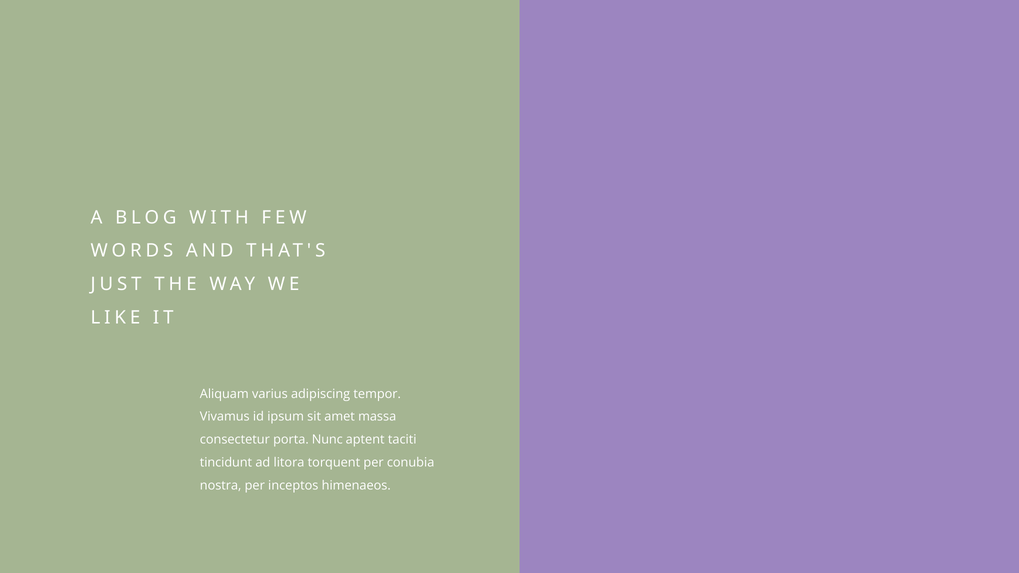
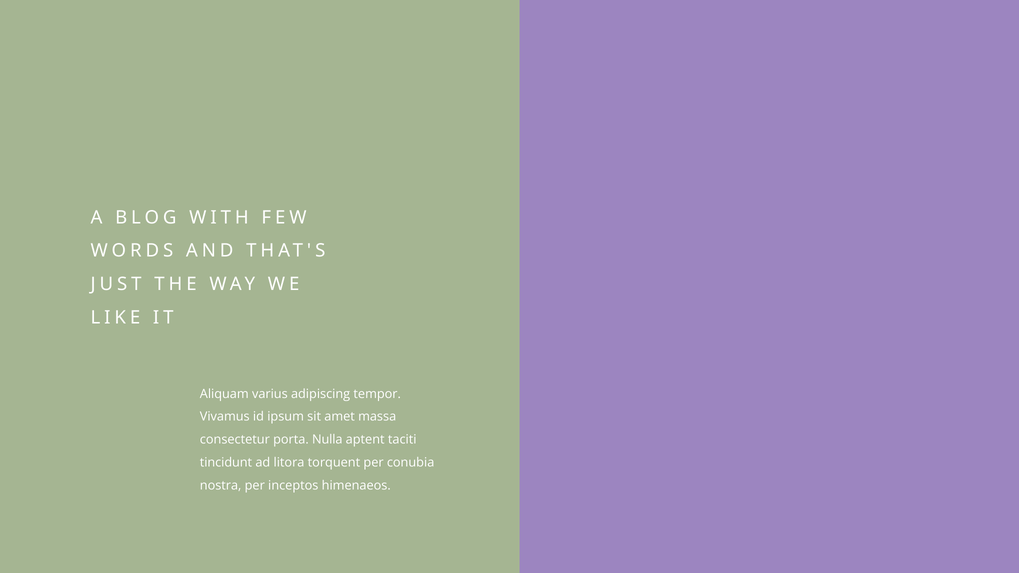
Nunc: Nunc -> Nulla (327, 440)
